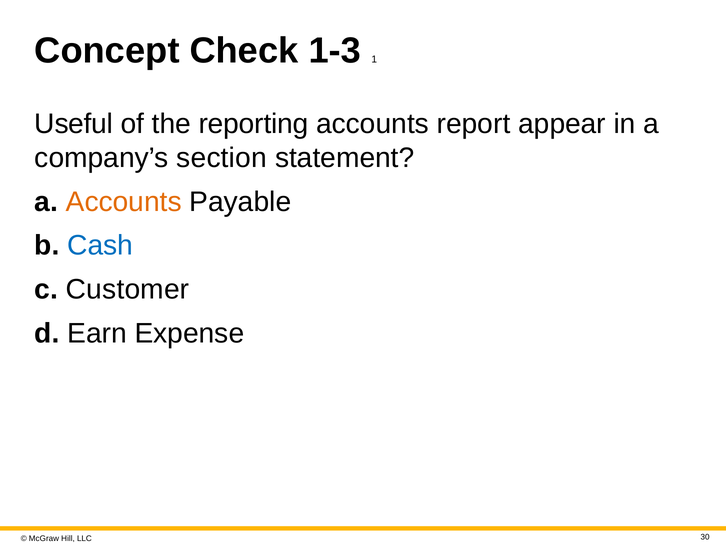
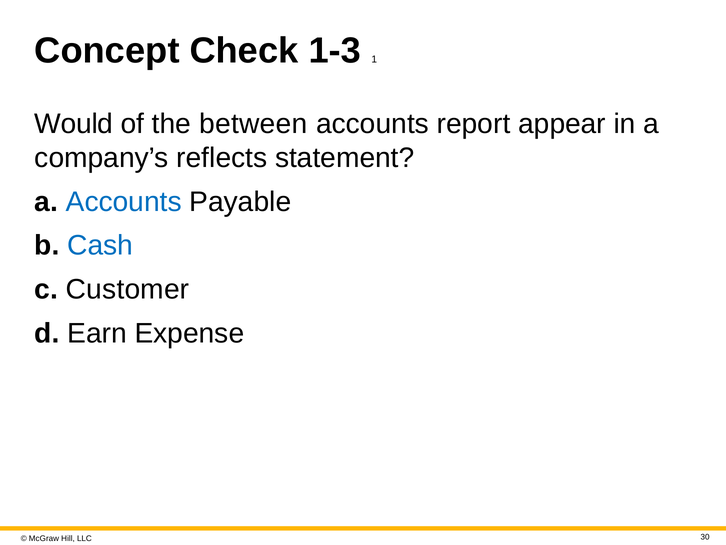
Useful: Useful -> Would (74, 124)
reporting: reporting -> between (253, 124)
section: section -> reflects (222, 158)
Accounts colour: orange -> blue (124, 202)
